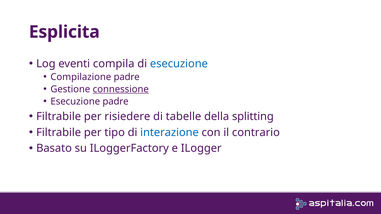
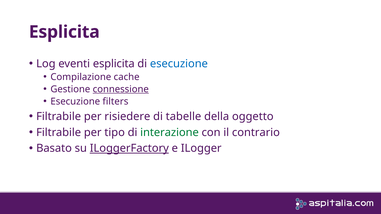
eventi compila: compila -> esplicita (114, 64)
Compilazione padre: padre -> cache (127, 77)
Esecuzione padre: padre -> filters (115, 102)
splitting: splitting -> oggetto (253, 117)
interazione colour: blue -> green (170, 133)
ILoggerFactory underline: none -> present (129, 148)
